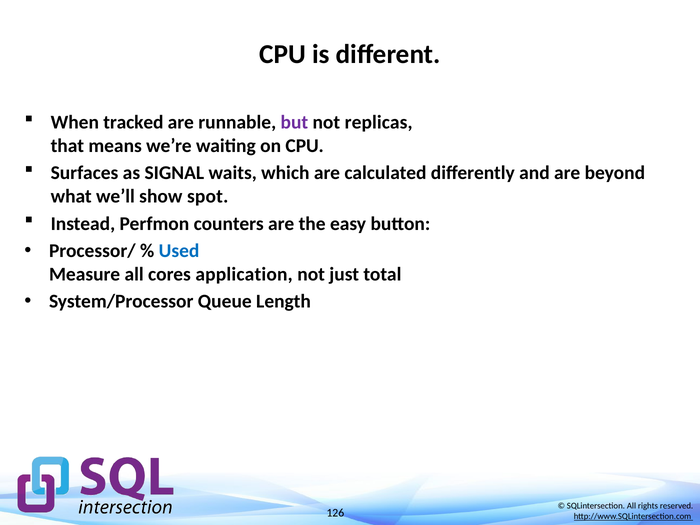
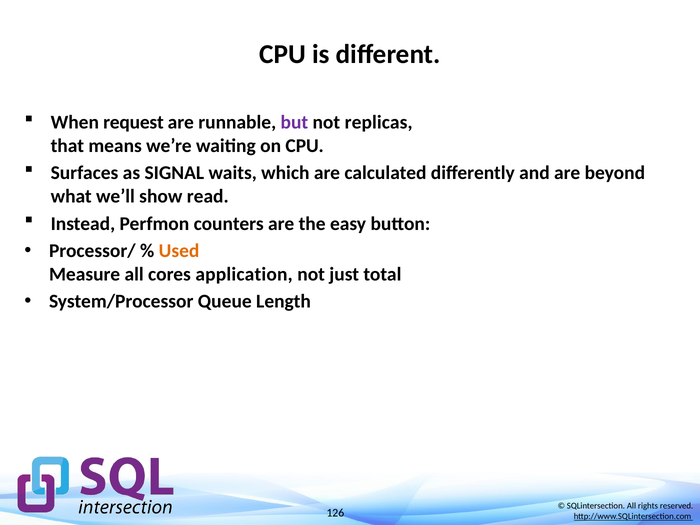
tracked: tracked -> request (133, 123)
spot: spot -> read (208, 196)
Used colour: blue -> orange (179, 251)
